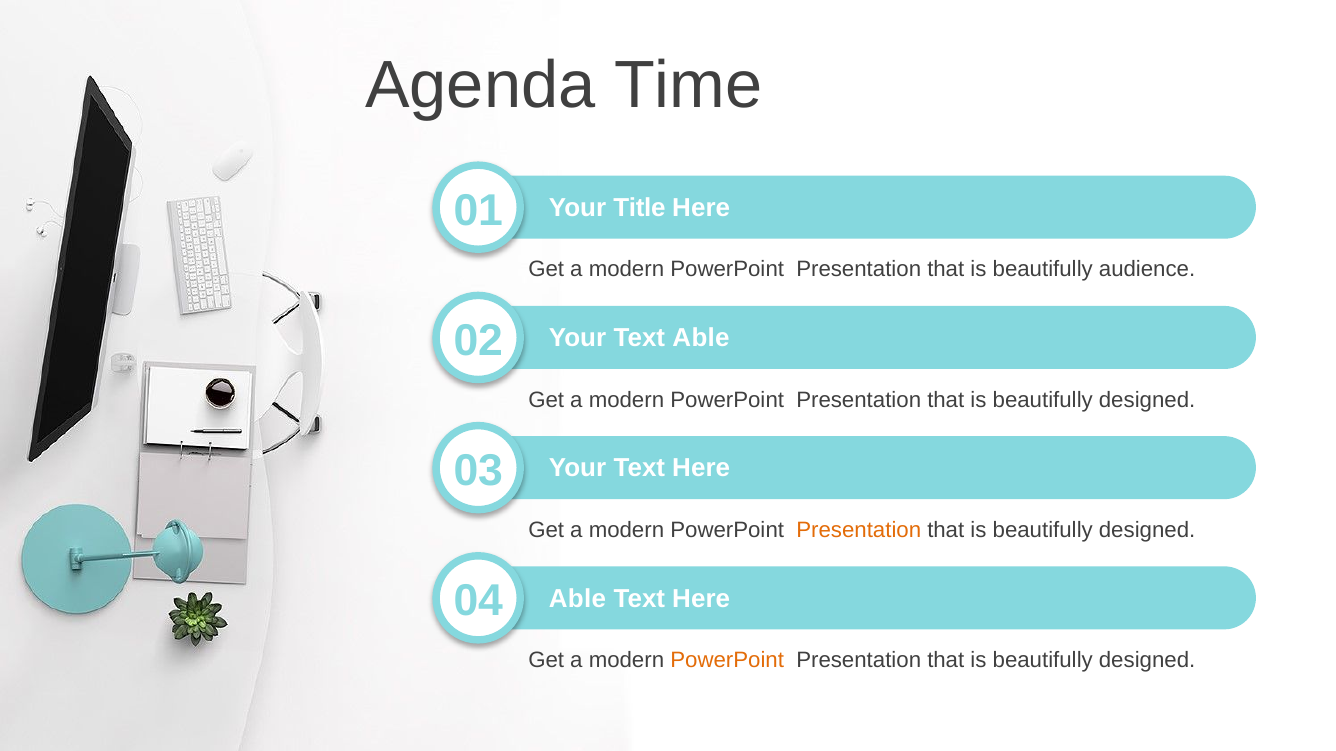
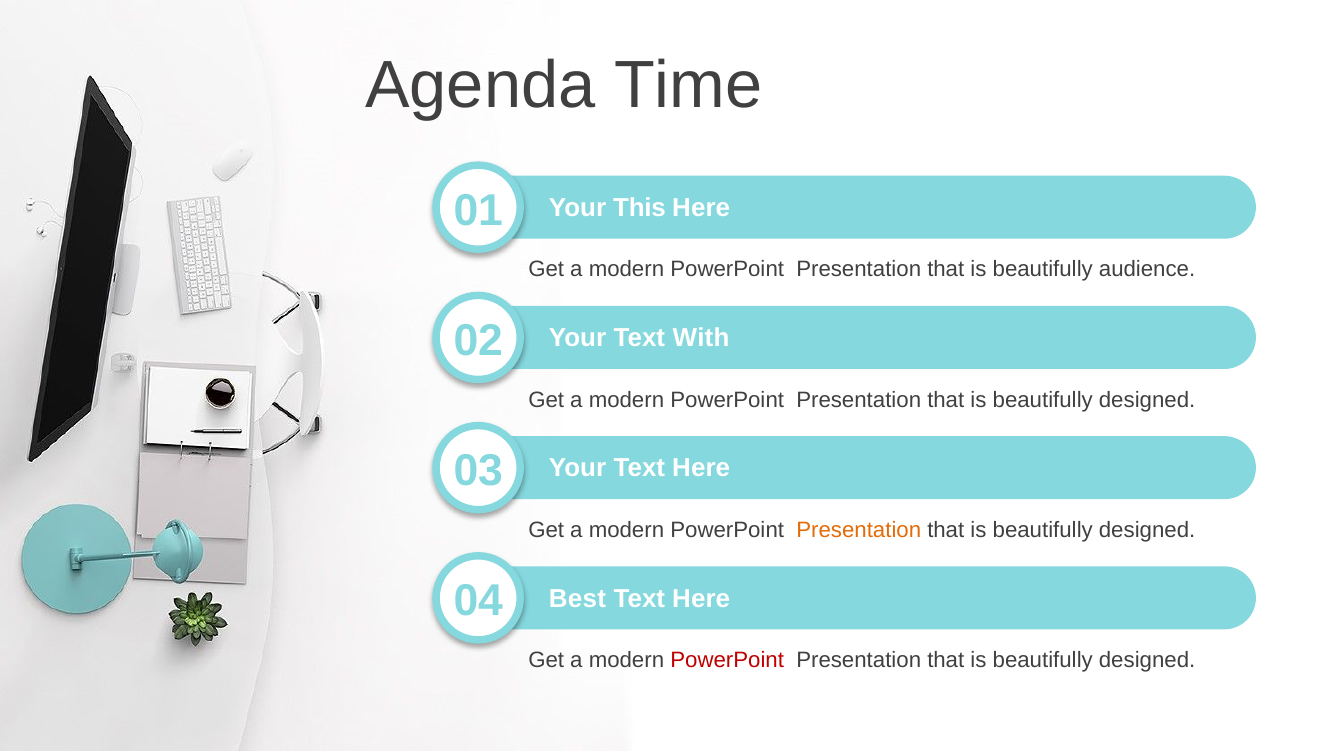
Title: Title -> This (639, 208)
Text Able: Able -> With (701, 338)
04 Able: Able -> Best (577, 599)
PowerPoint colour: orange -> red (727, 661)
